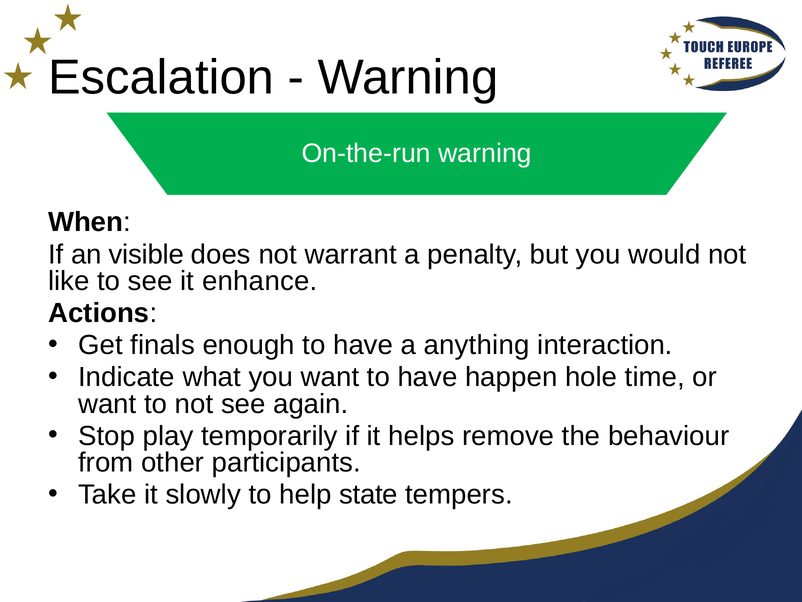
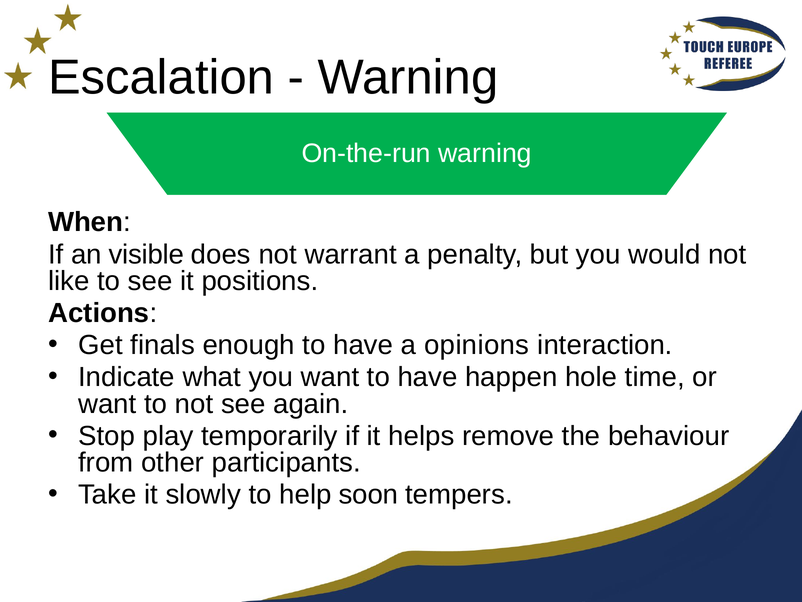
enhance: enhance -> positions (260, 281)
anything: anything -> opinions (477, 345)
state: state -> soon (368, 494)
